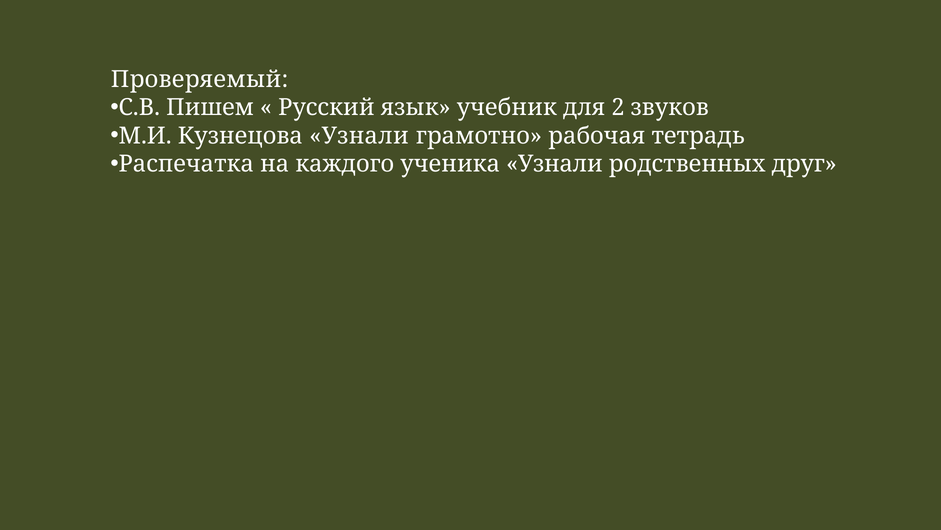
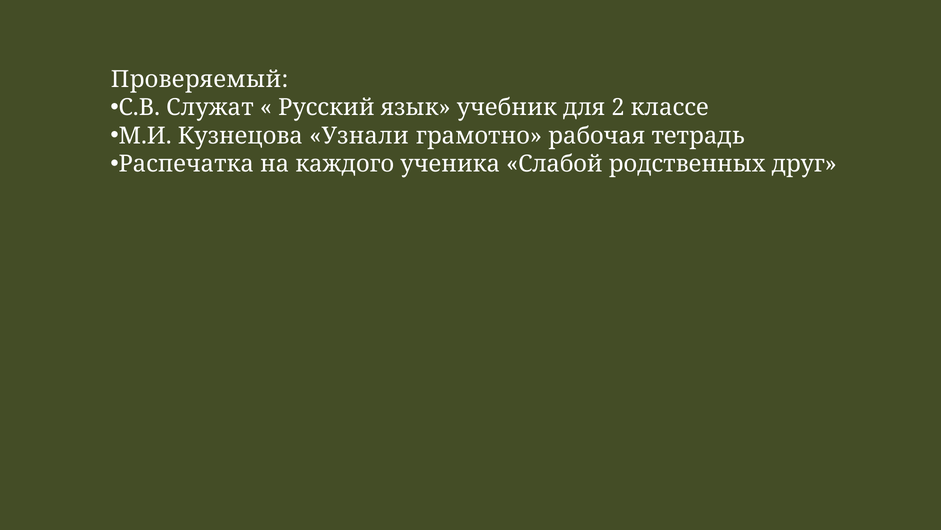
Пишем: Пишем -> Служат (210, 107)
звуков: звуков -> классе (670, 107)
ученика Узнали: Узнали -> Слабой (554, 164)
